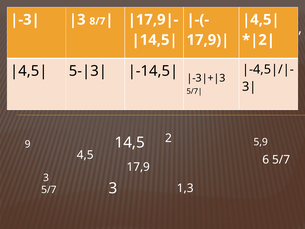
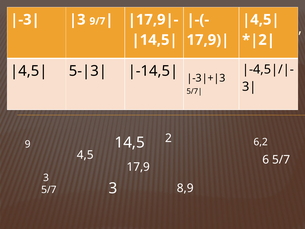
8/7: 8/7 -> 9/7 (97, 21)
5,9: 5,9 -> 6,2 (261, 142)
1,3: 1,3 -> 8,9 (185, 188)
